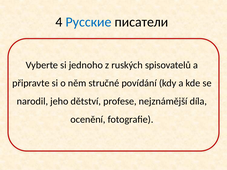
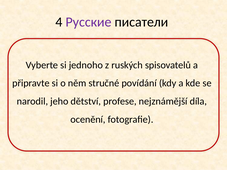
Русские colour: blue -> purple (89, 22)
